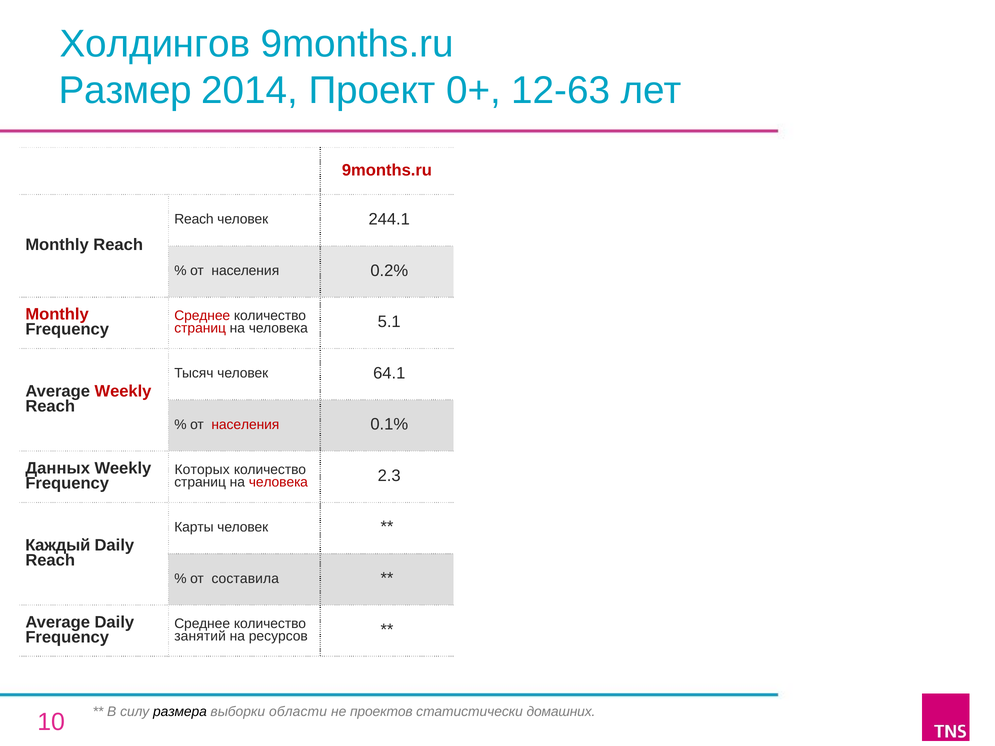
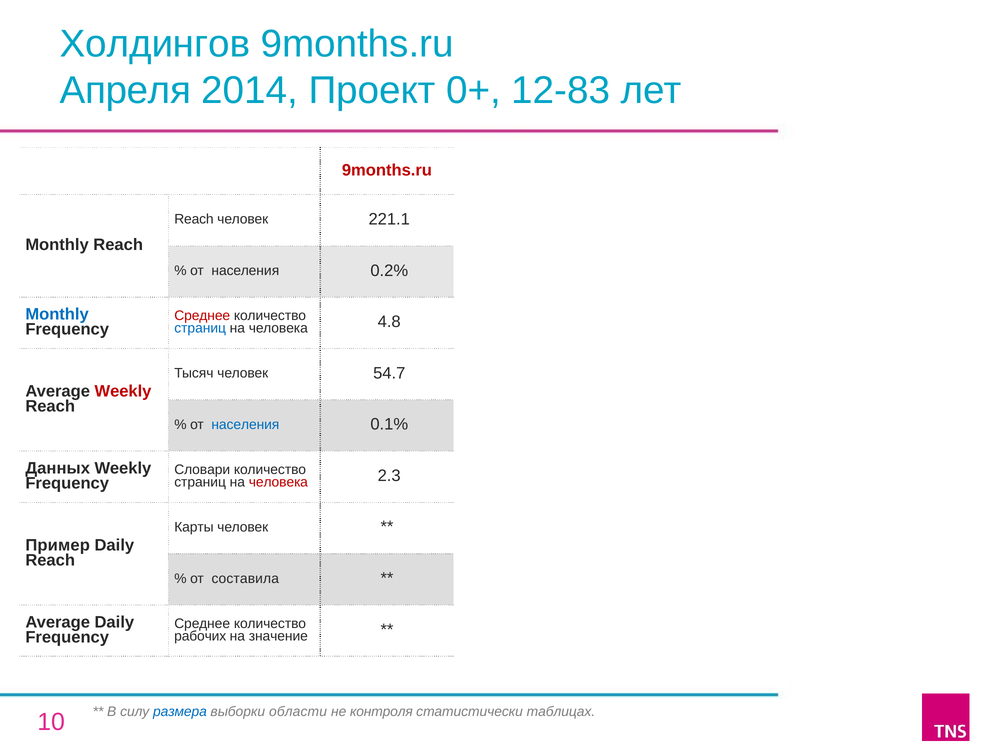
Размер: Размер -> Апреля (125, 91)
12-63: 12-63 -> 12-83 (561, 91)
244.1: 244.1 -> 221.1 (389, 219)
Monthly colour: red -> blue (57, 315)
страниц colour: red -> blue (200, 328)
5.1: 5.1 -> 4.8 (389, 322)
64.1: 64.1 -> 54.7 (389, 373)
населения colour: red -> blue (245, 425)
Которых: Которых -> Словари (202, 470)
Каждый: Каждый -> Пример (58, 545)
занятий: занятий -> рабочих (200, 636)
ресурсов: ресурсов -> значение (278, 636)
размера colour: black -> blue (180, 712)
проектов: проектов -> контроля (381, 712)
домашних: домашних -> таблицах (561, 712)
